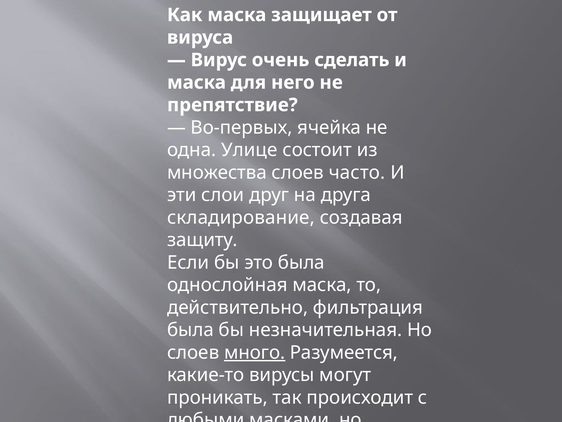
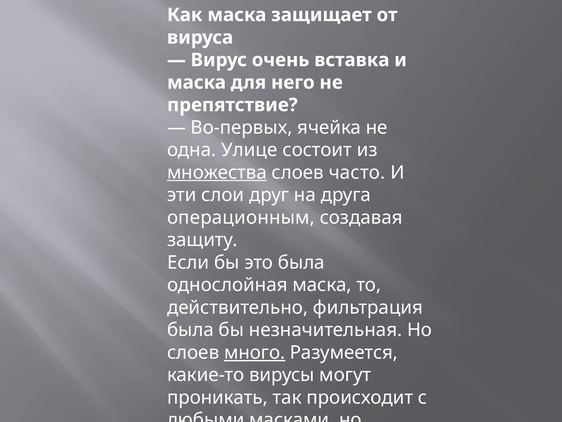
сделать: сделать -> вставка (352, 60)
множества underline: none -> present (217, 172)
складирование: складирование -> операционным (241, 217)
